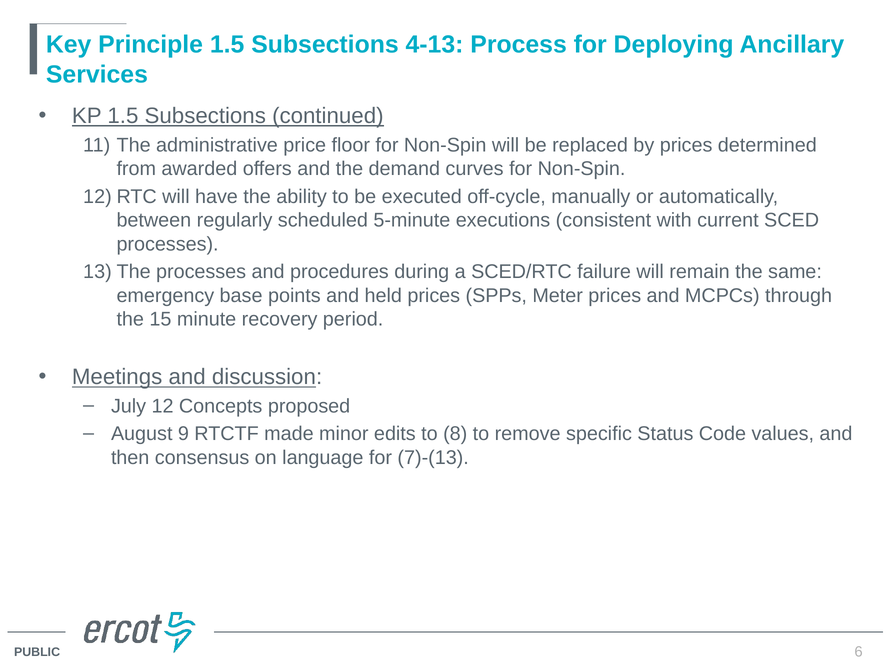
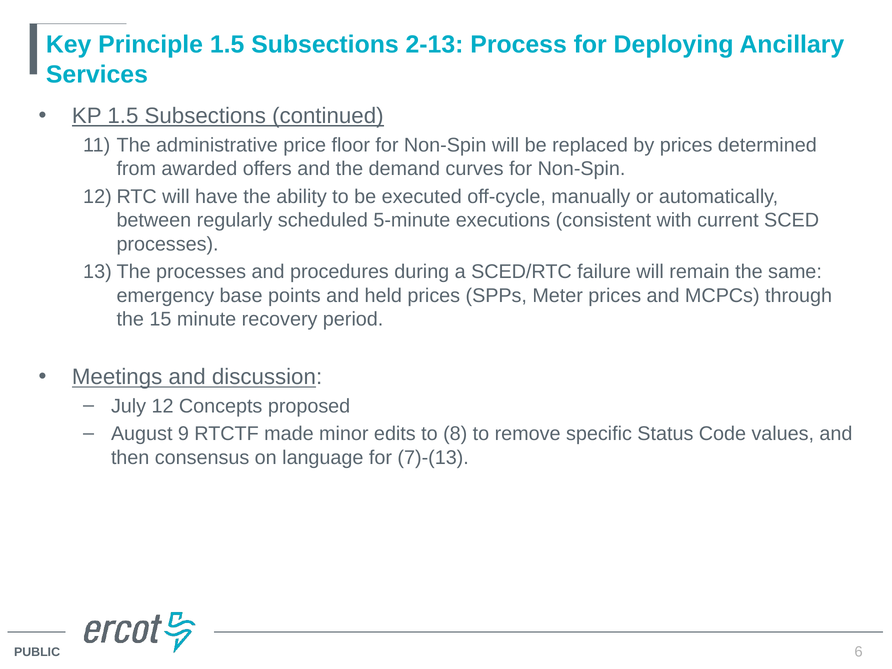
4-13: 4-13 -> 2-13 (434, 45)
